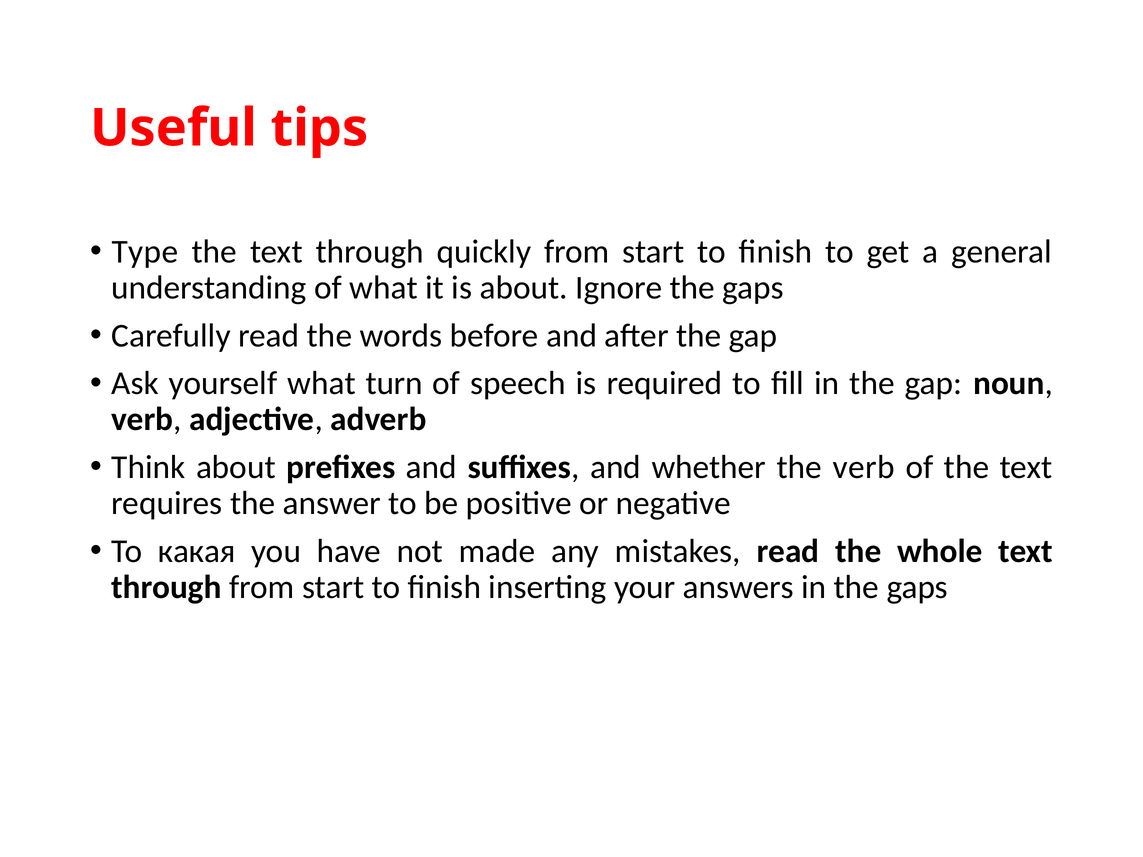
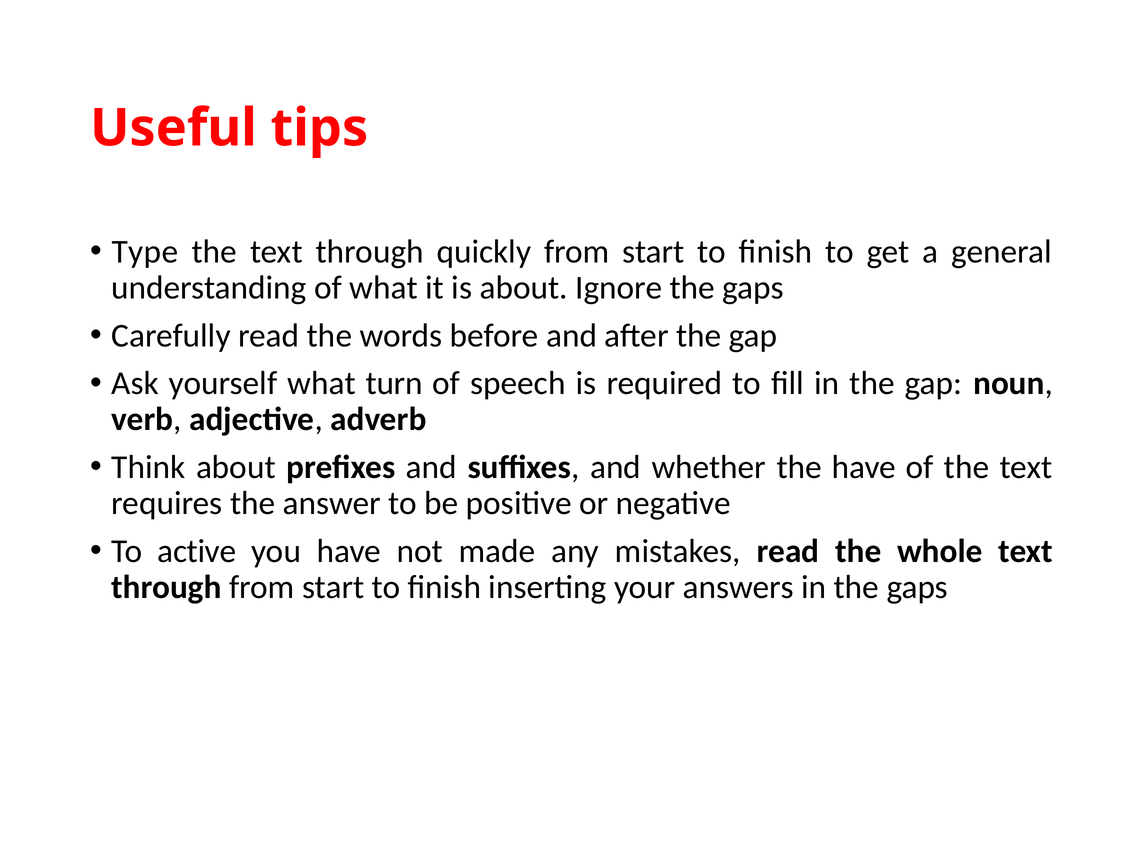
the verb: verb -> have (864, 467)
какая: какая -> active (197, 551)
